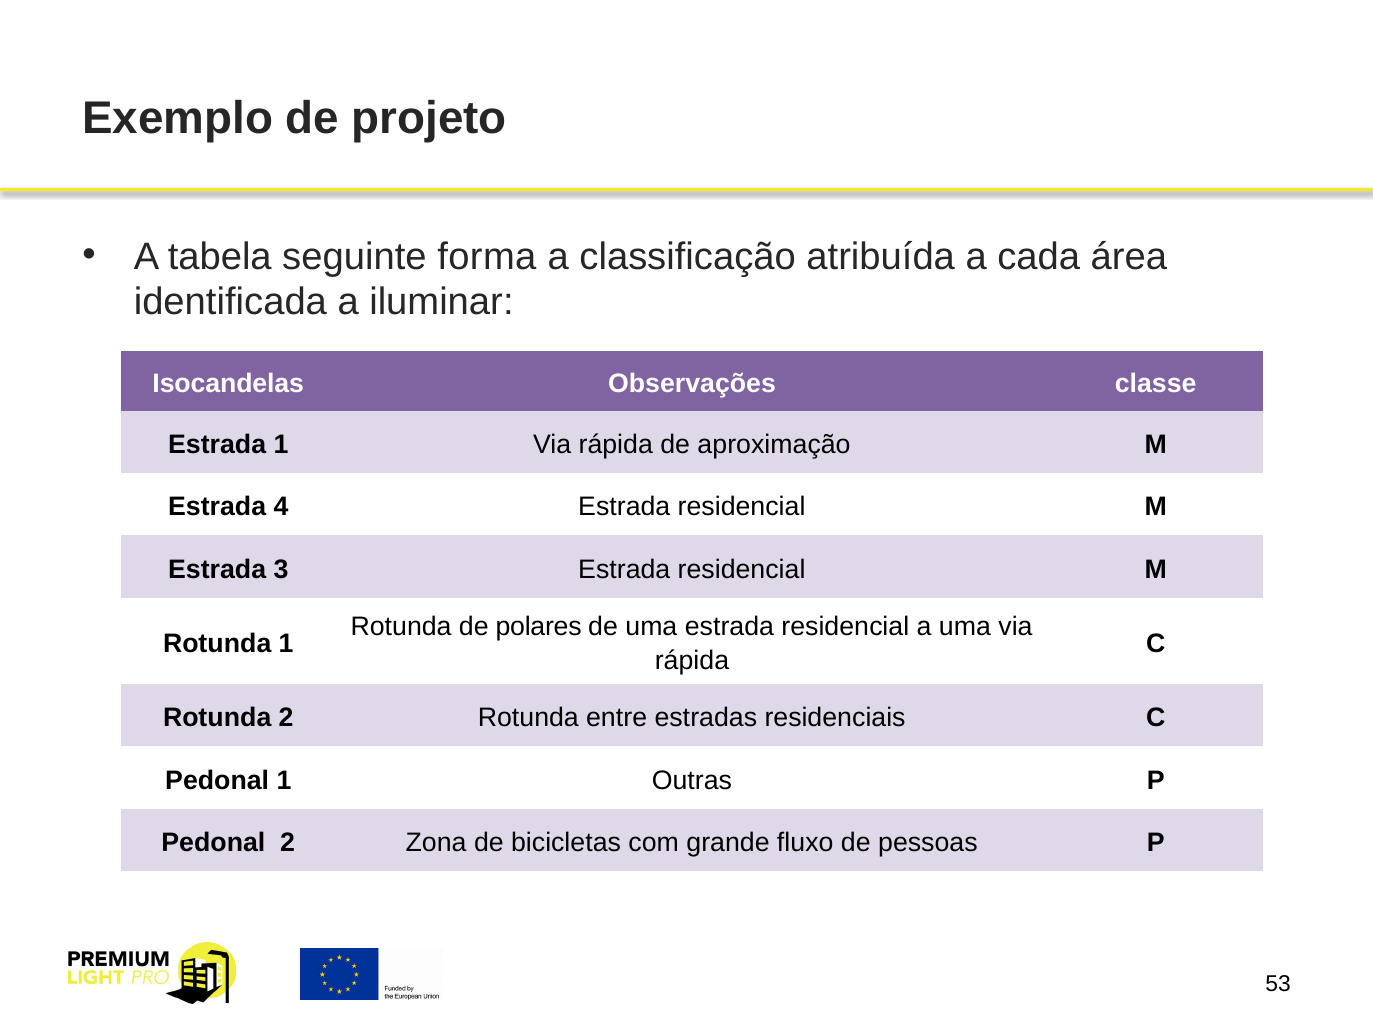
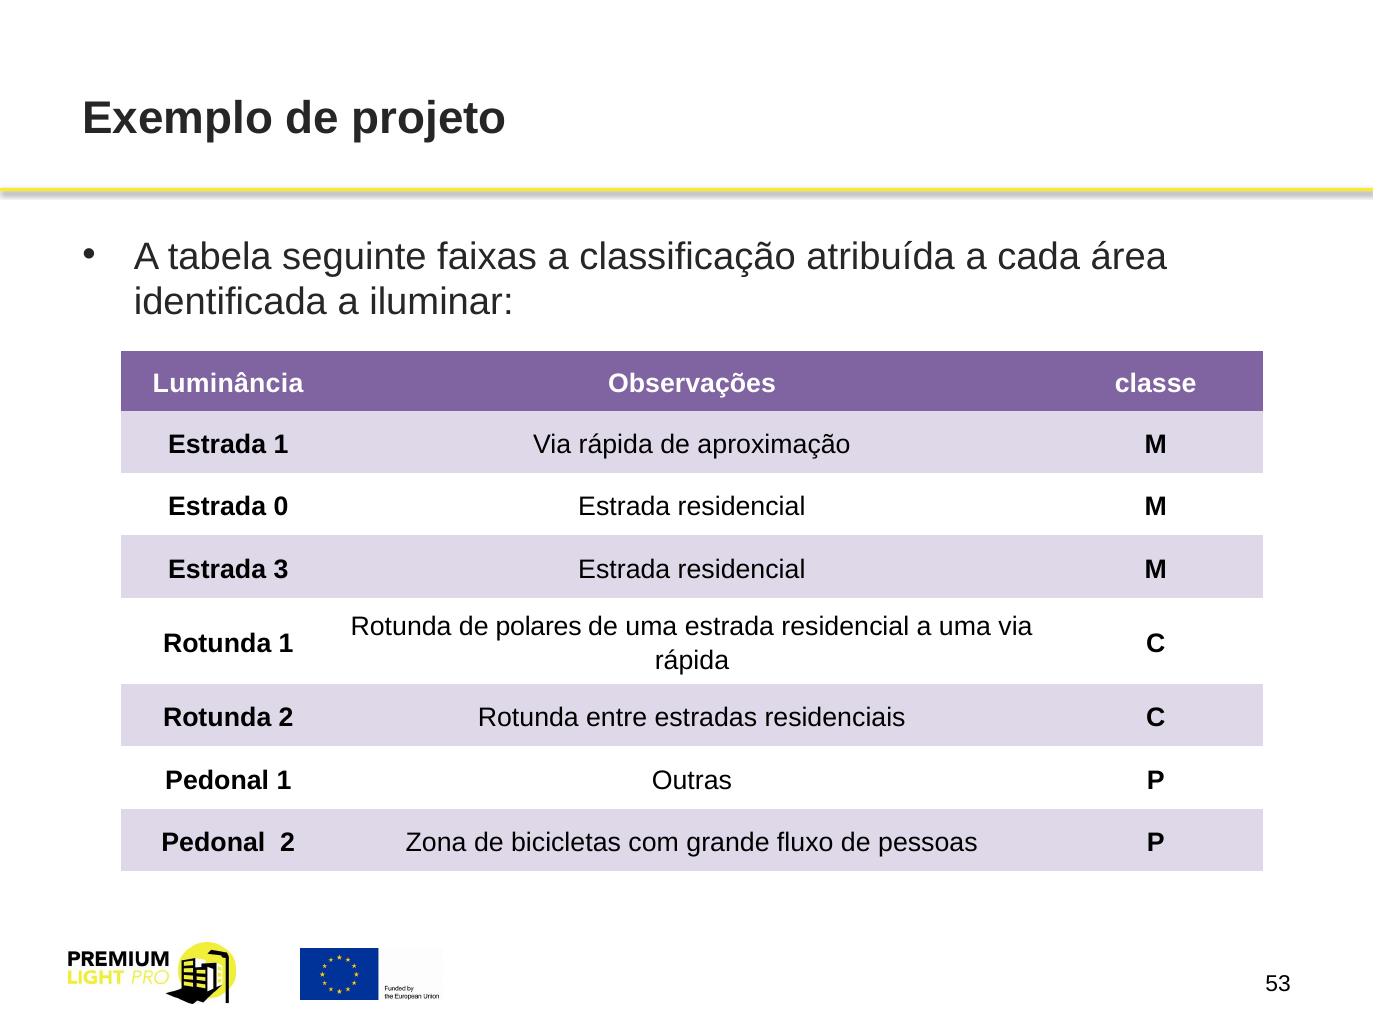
forma: forma -> faixas (487, 256)
Isocandelas: Isocandelas -> Luminância (228, 384)
4: 4 -> 0 (281, 507)
